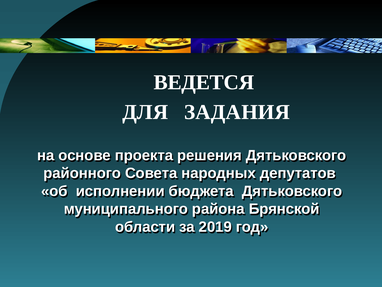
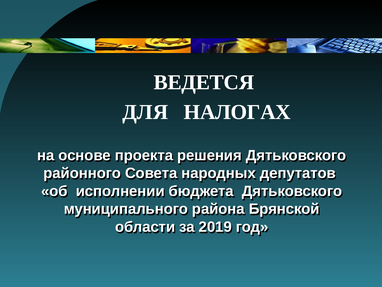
ЗАДАНИЯ: ЗАДАНИЯ -> НАЛОГАХ (237, 112)
